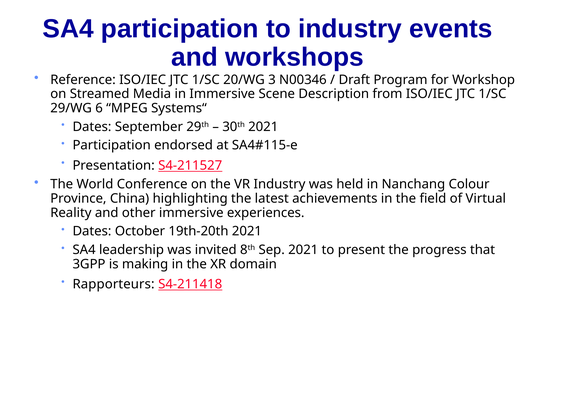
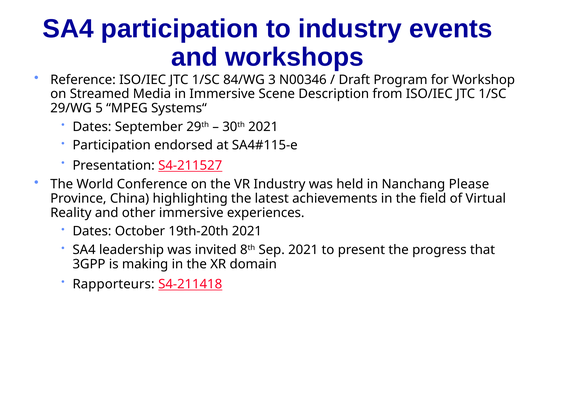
20/WG: 20/WG -> 84/WG (244, 80)
6: 6 -> 5 (99, 108)
Colour: Colour -> Please (469, 185)
